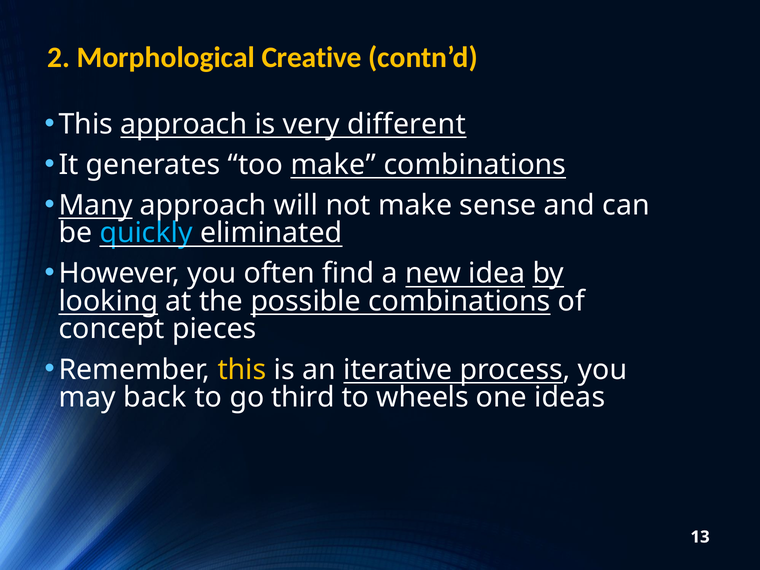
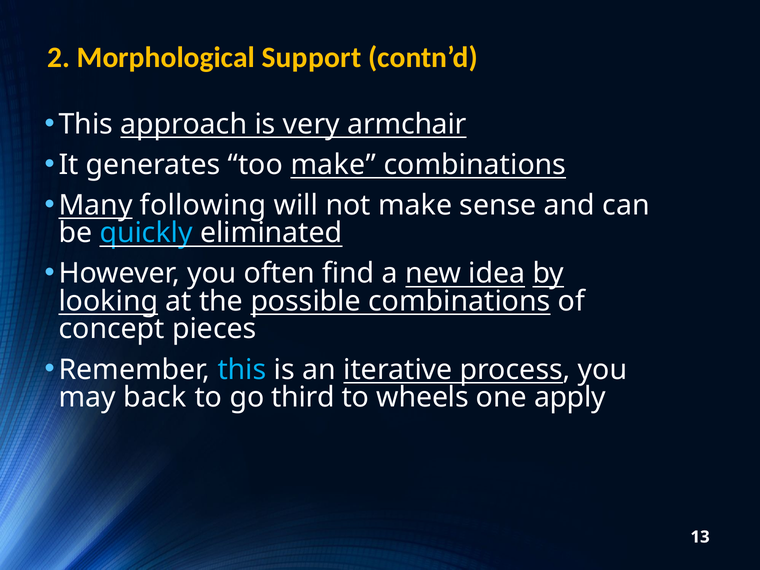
Creative: Creative -> Support (311, 58)
different: different -> armchair (407, 124)
Many approach: approach -> following (203, 205)
this colour: yellow -> light blue (242, 370)
ideas: ideas -> apply (570, 397)
